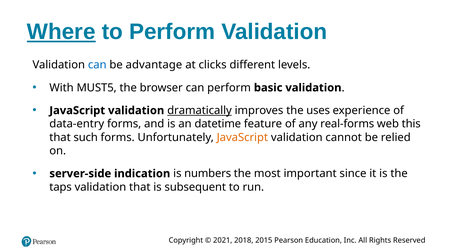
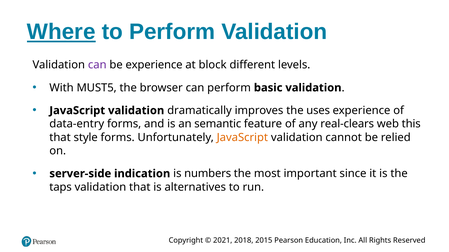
can colour: blue -> purple (97, 65)
be advantage: advantage -> experience (154, 65)
clicks: clicks -> block (213, 65)
dramatically underline: present -> none (200, 111)
datetime: datetime -> semantic (218, 124)
real-forms: real-forms -> real-clears (347, 124)
such: such -> style (86, 138)
subsequent: subsequent -> alternatives (195, 187)
